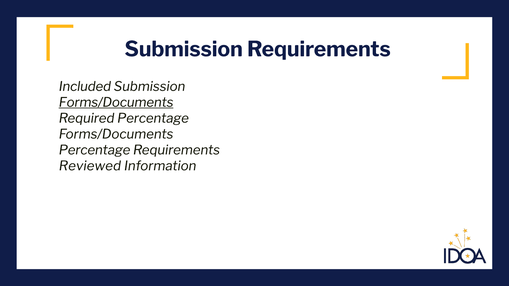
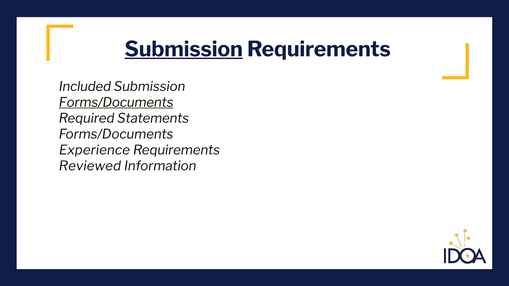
Submission underline: none -> present (184, 49)
Required Percentage: Percentage -> Statements (153, 118)
Percentage: Percentage -> Experience (94, 150)
